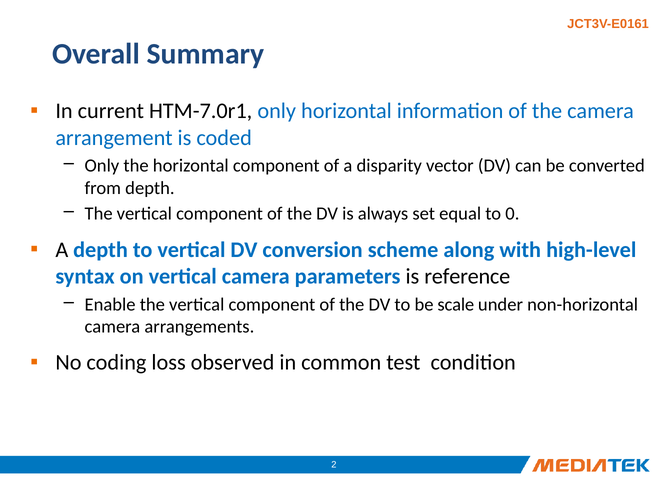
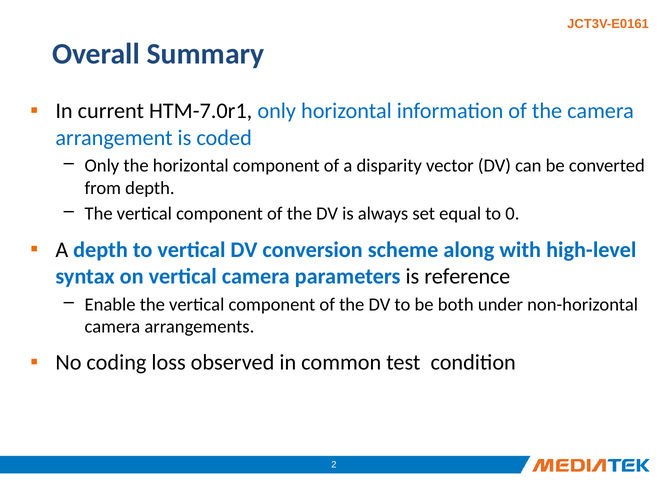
scale: scale -> both (456, 304)
